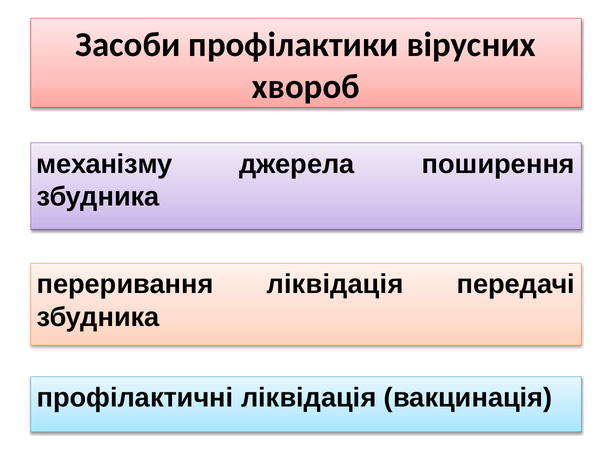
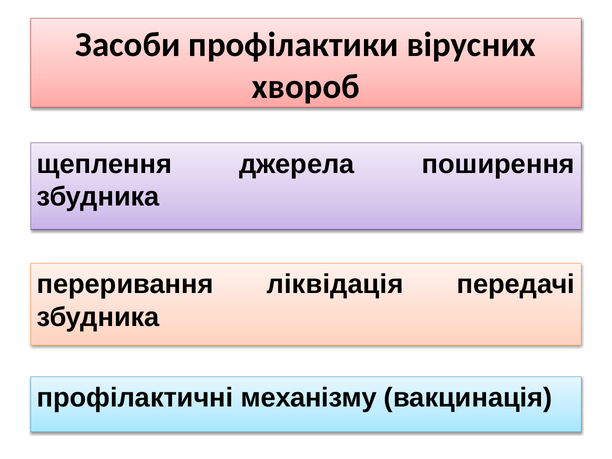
механізму: механізму -> щеплення (104, 164)
профілактичні ліквідація: ліквідація -> механізму (309, 398)
